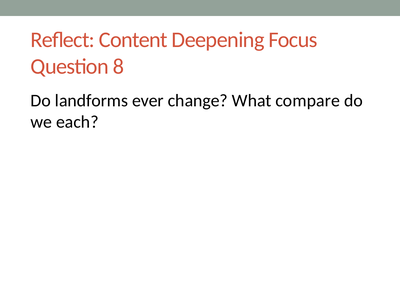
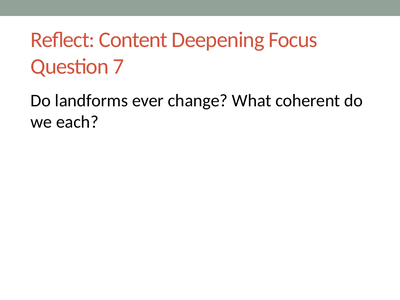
8: 8 -> 7 (118, 67)
compare: compare -> coherent (308, 101)
